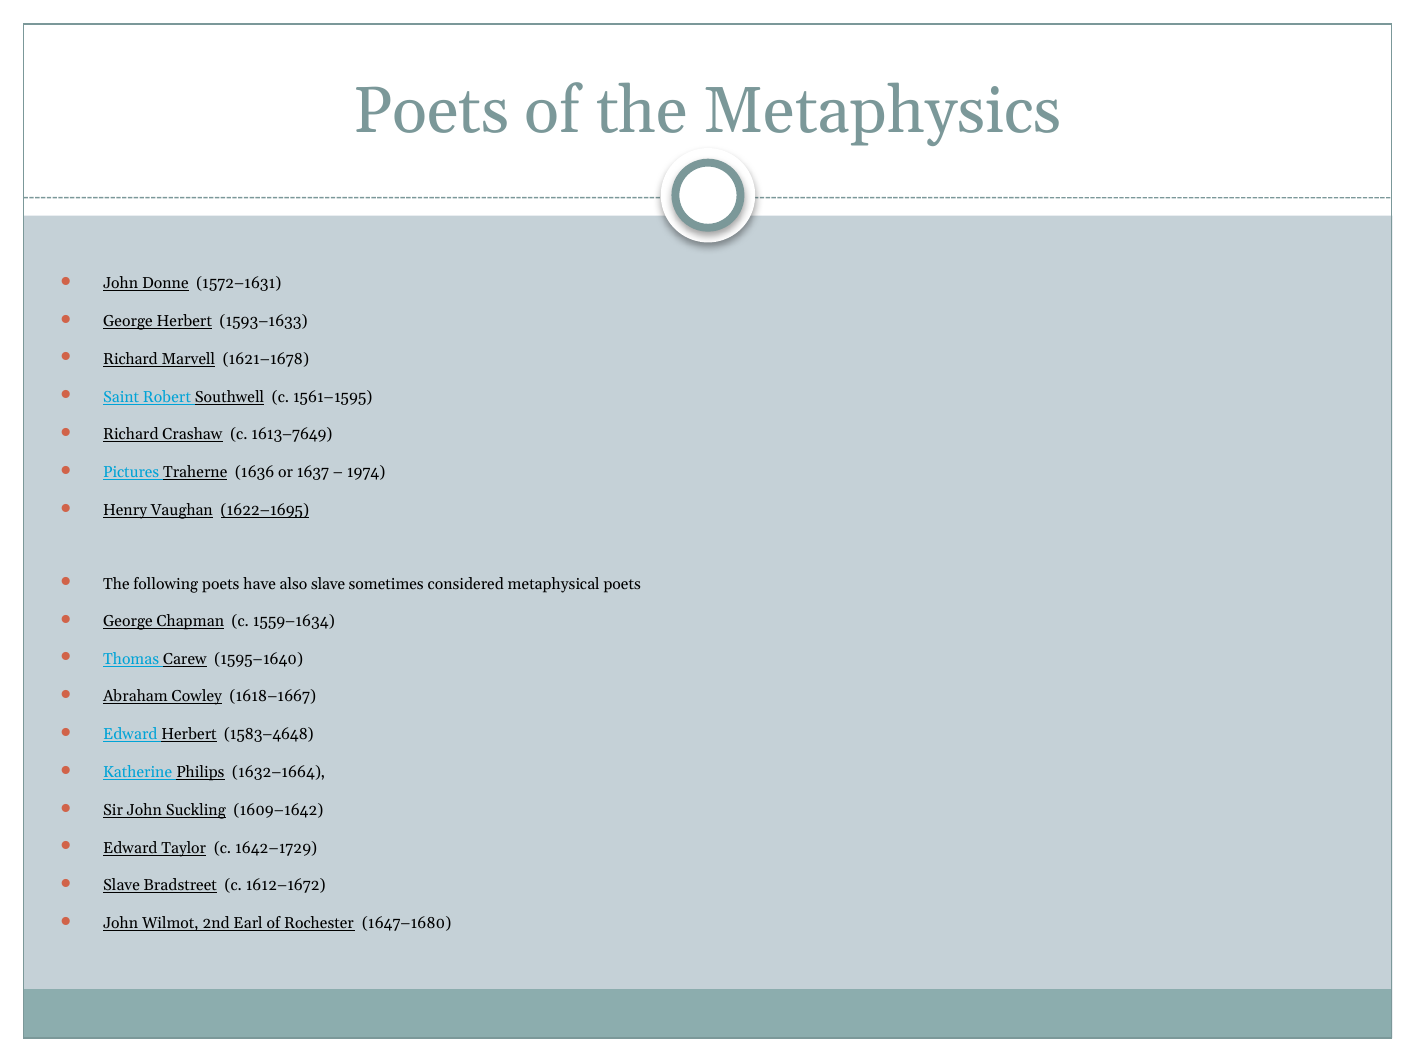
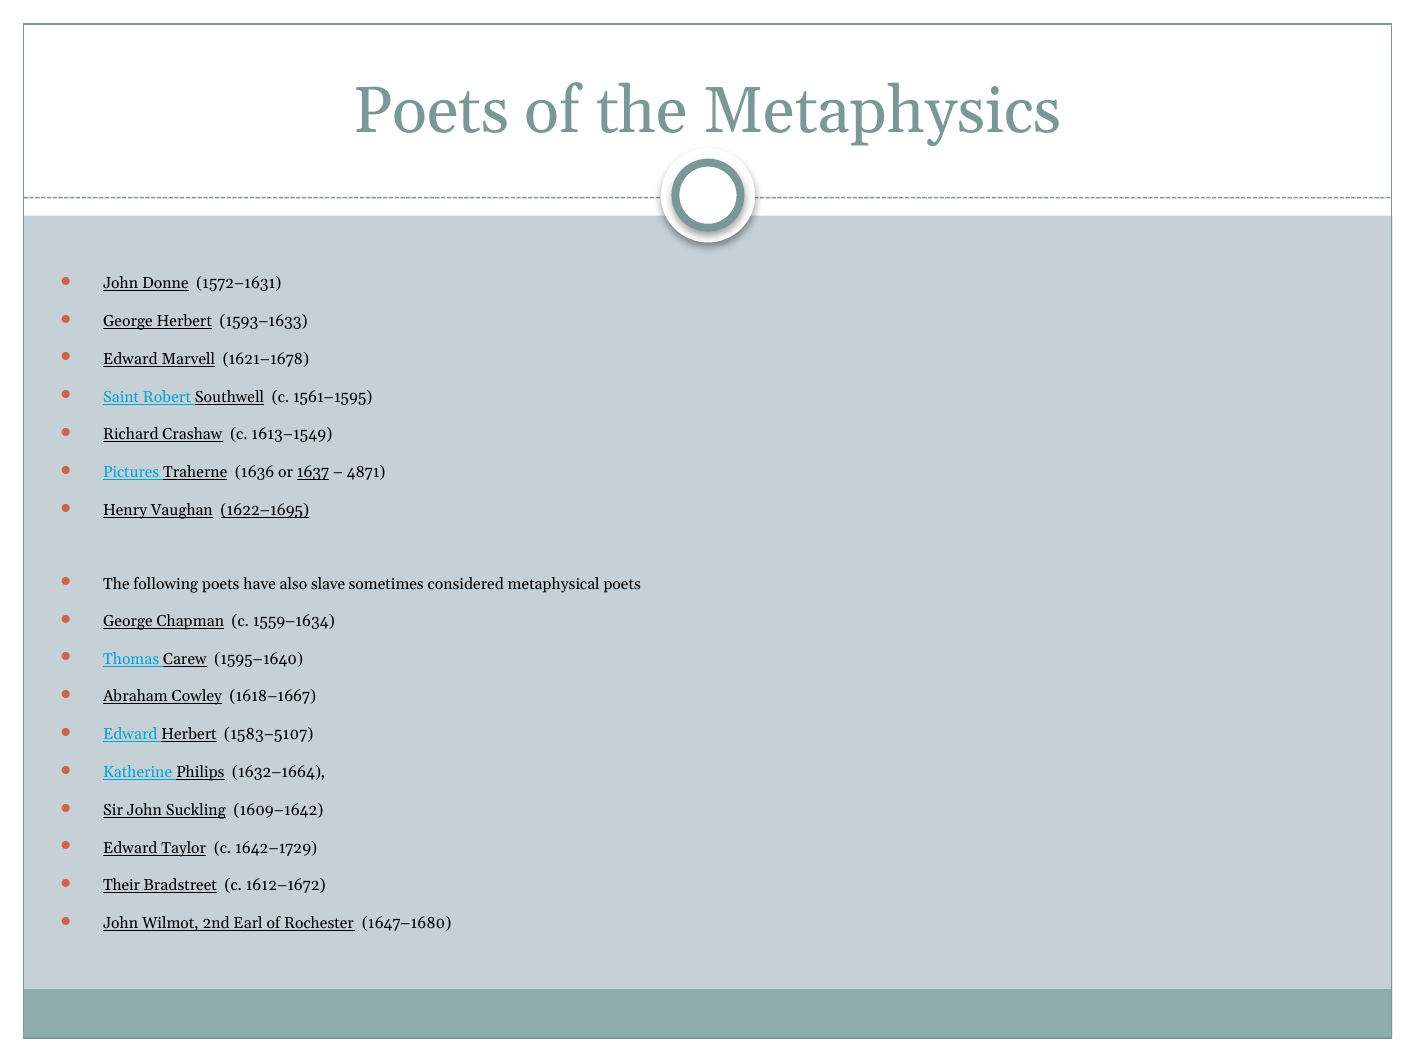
Richard: Richard -> Edward (130, 359)
1613–7649: 1613–7649 -> 1613–1549 (292, 435)
1637 underline: none -> present (313, 472)
1974: 1974 -> 4871 (366, 472)
1583–4648: 1583–4648 -> 1583–5107 (269, 735)
Slave: Slave -> Their (122, 886)
